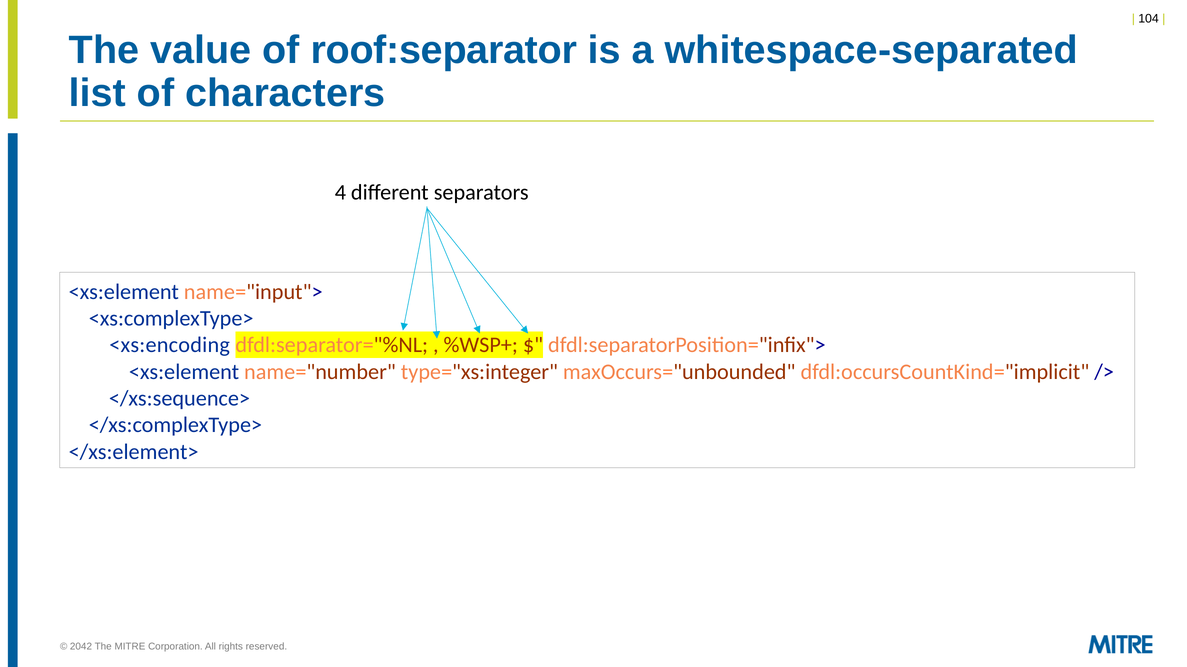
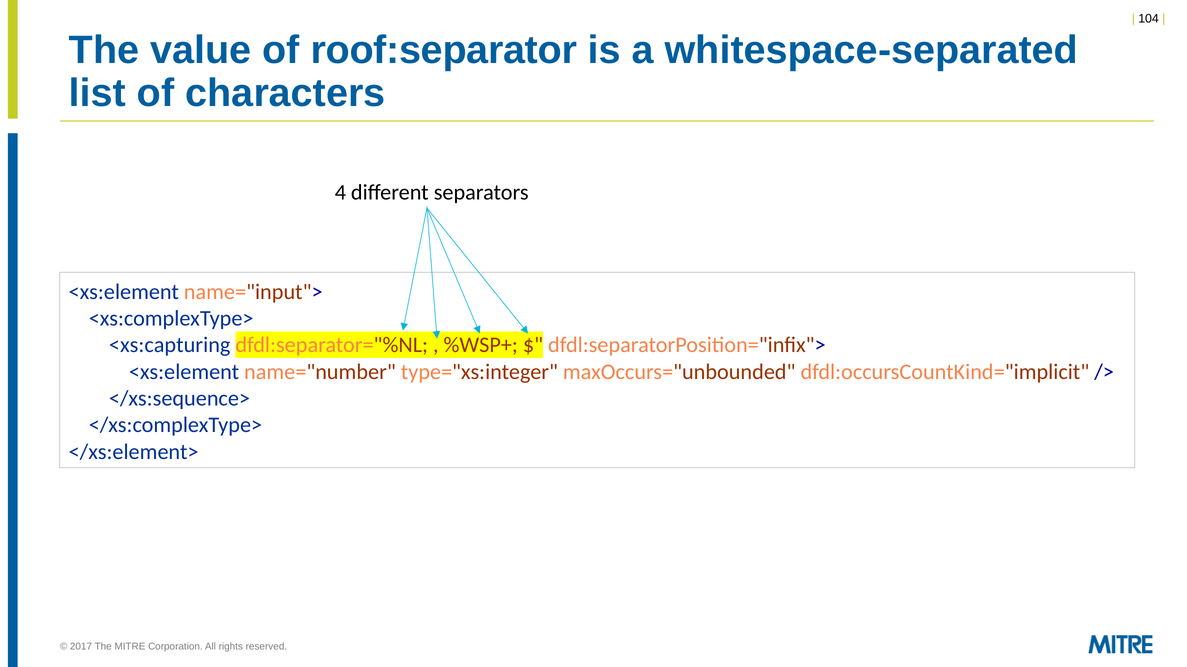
<xs:encoding: <xs:encoding -> <xs:capturing (170, 345)
2042: 2042 -> 2017 (81, 647)
